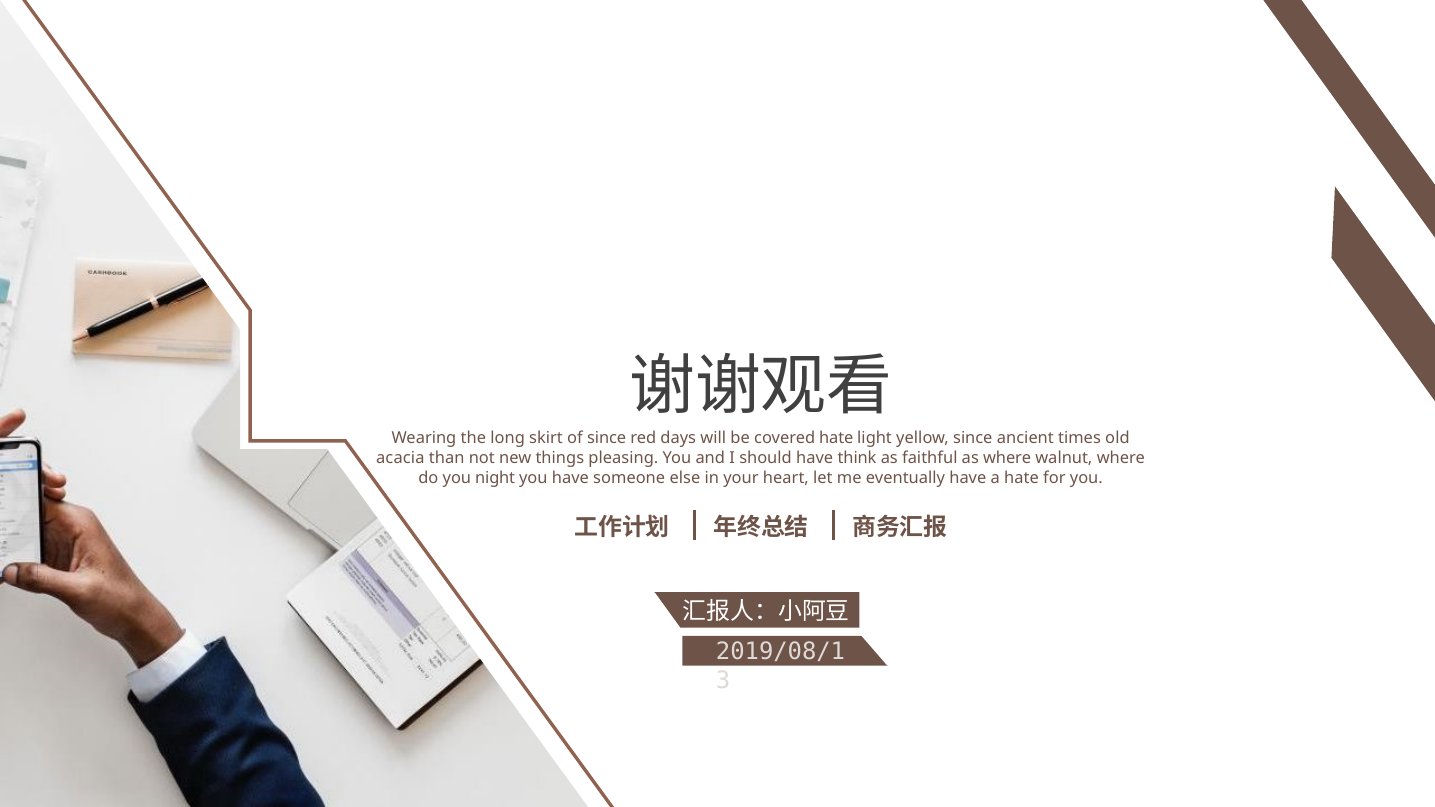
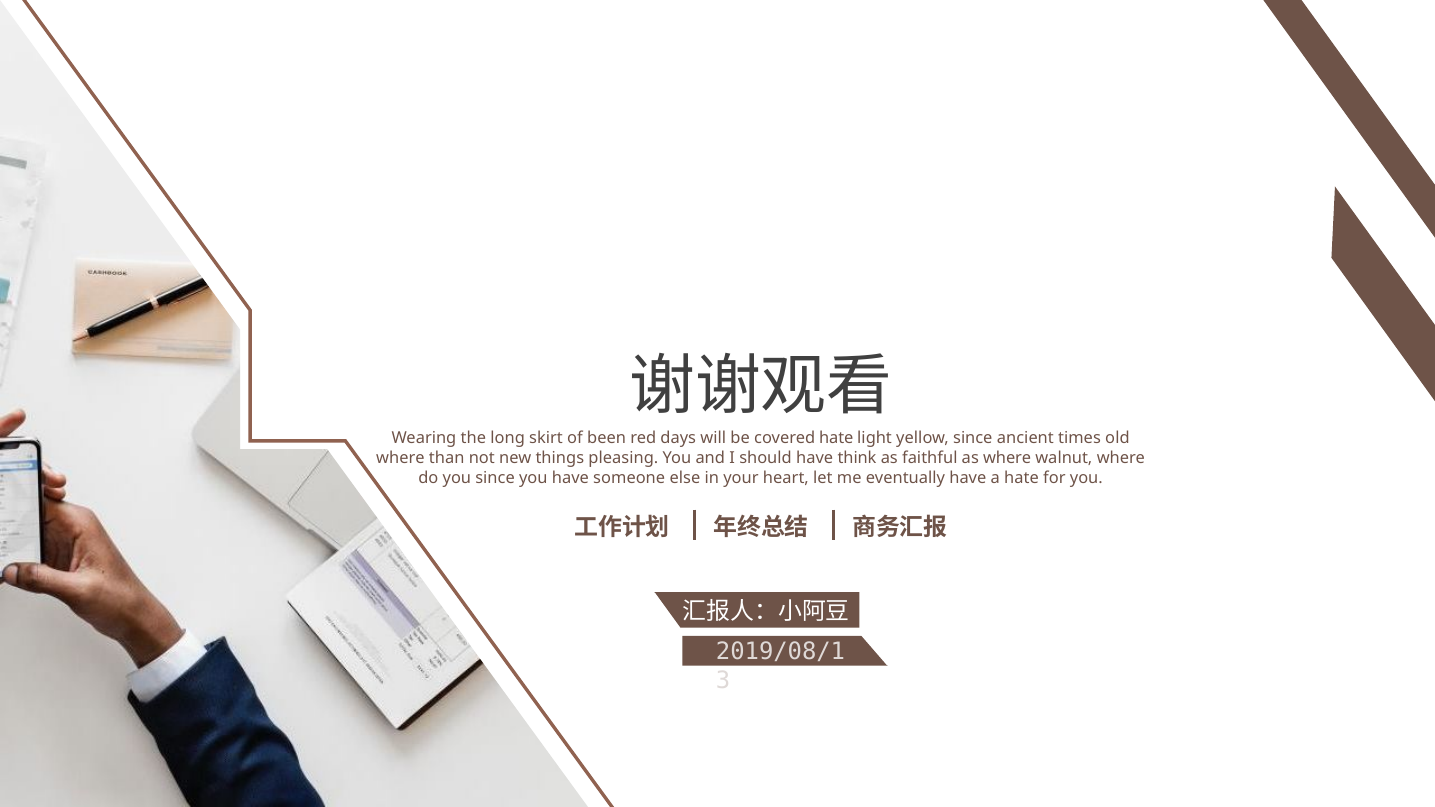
of since: since -> been (607, 438)
acacia: acacia -> where (400, 458)
you night: night -> since (495, 478)
